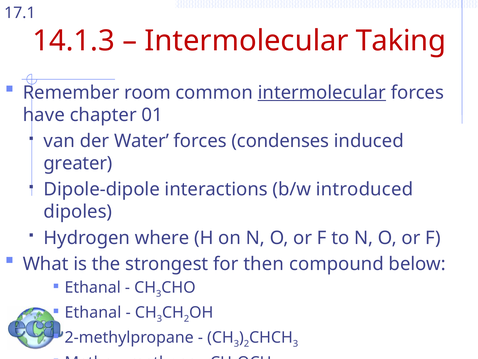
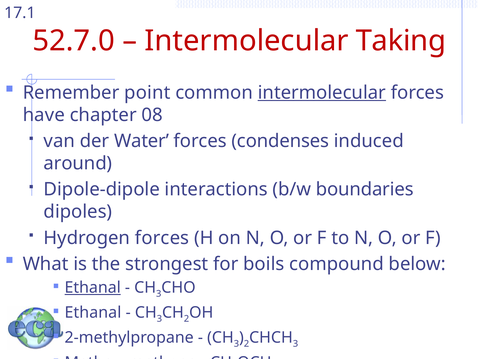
14.1.3: 14.1.3 -> 52.7.0 (74, 41)
room: room -> point (147, 92)
01: 01 -> 08 (152, 115)
greater: greater -> around (78, 163)
introduced: introduced -> boundaries (365, 189)
Hydrogen where: where -> forces (162, 238)
then: then -> boils (264, 264)
Ethanal underline: none -> present (93, 287)
